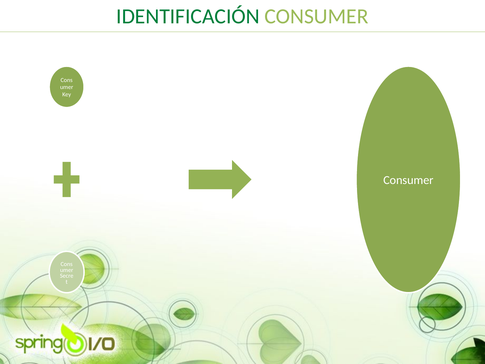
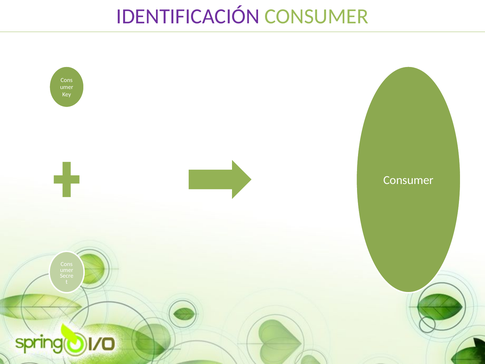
IDENTIFICACIÓN colour: green -> purple (188, 16)
